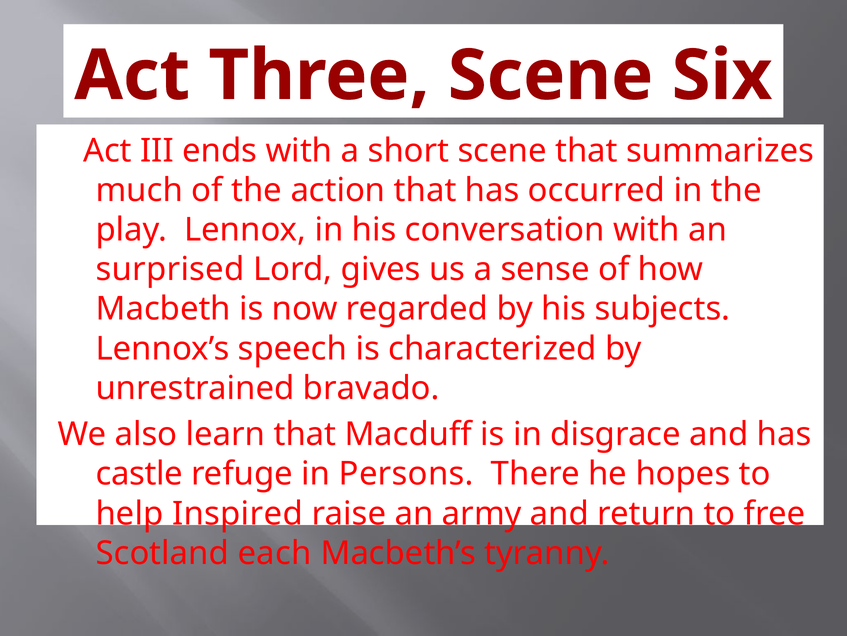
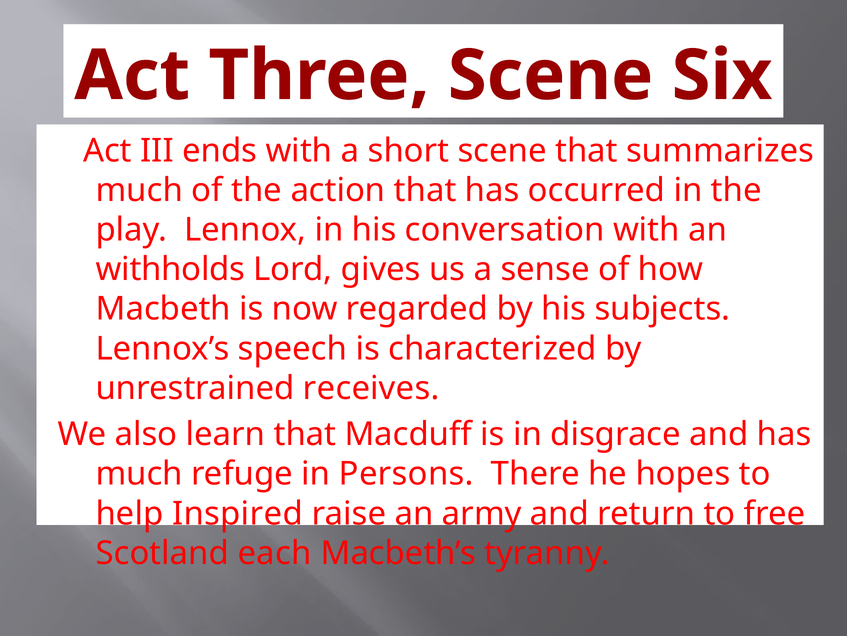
surprised: surprised -> withholds (170, 269)
bravado: bravado -> receives (371, 388)
castle: castle -> much (139, 473)
